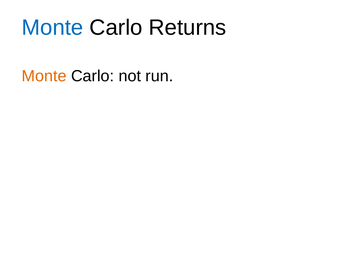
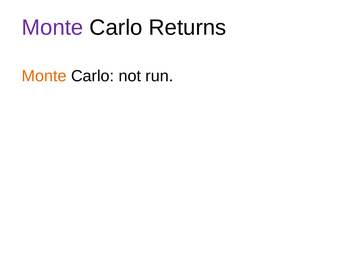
Monte colour: blue -> purple (53, 28)
